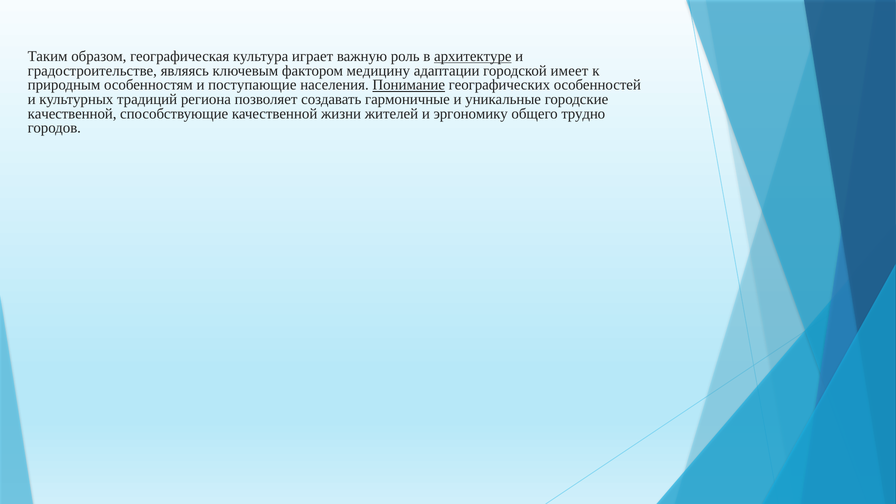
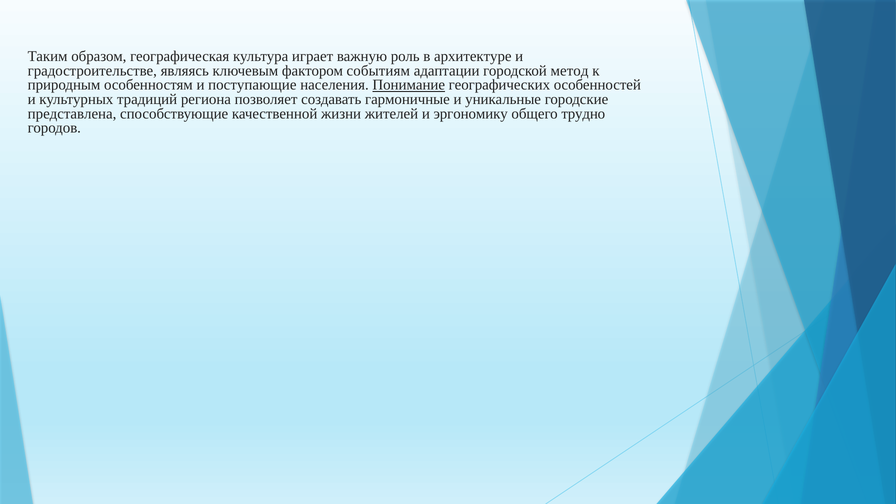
архитектуре underline: present -> none (473, 56)
медицину: медицину -> событиям (378, 71)
имеет: имеет -> метод (570, 71)
качественной: качественной -> представлена (72, 114)
